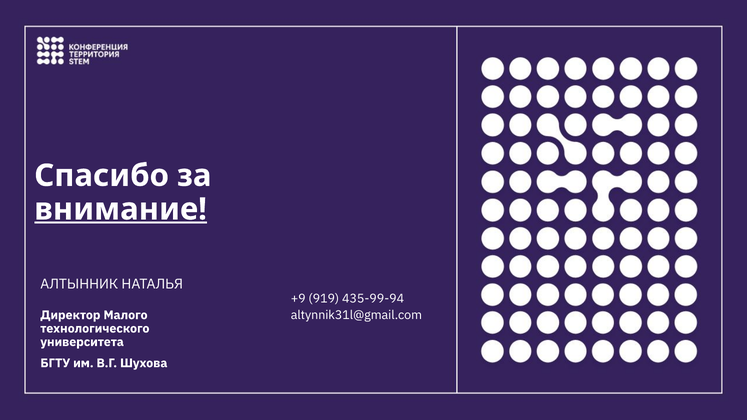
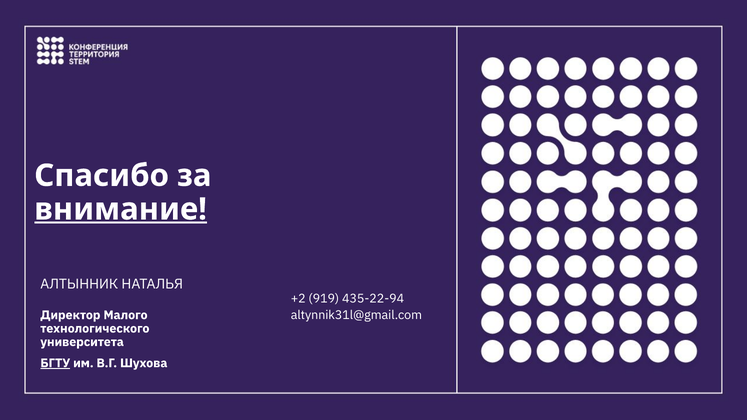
+9: +9 -> +2 (298, 299)
435-99-94: 435-99-94 -> 435-22-94 (373, 299)
БГТУ underline: none -> present (55, 363)
